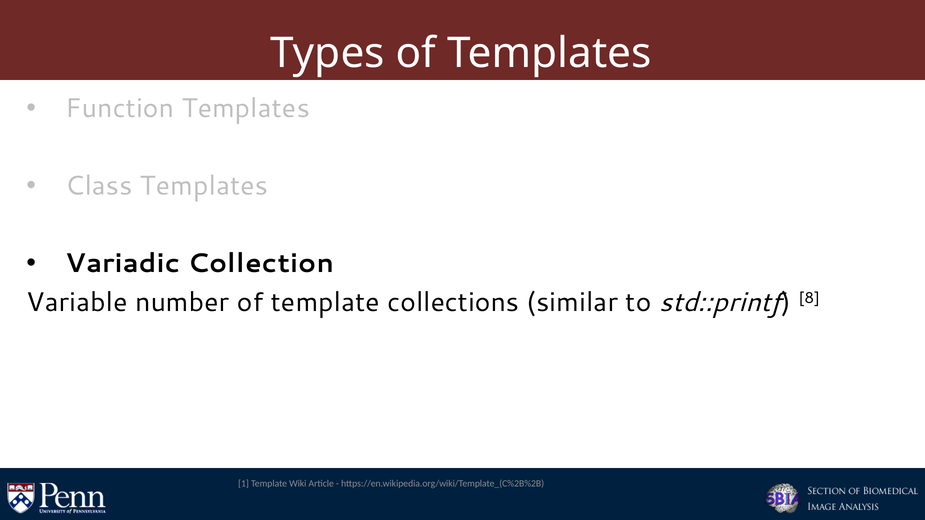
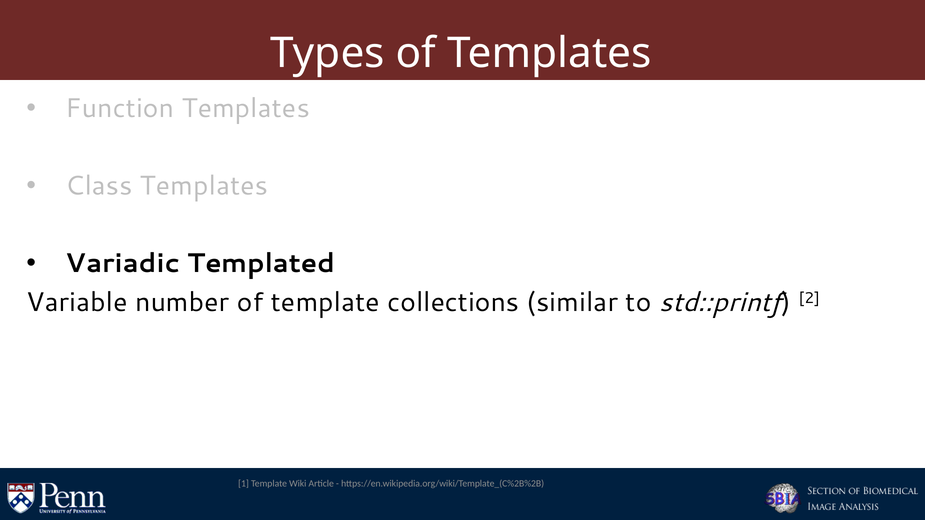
Collection: Collection -> Templated (261, 264)
8: 8 -> 2 (809, 298)
